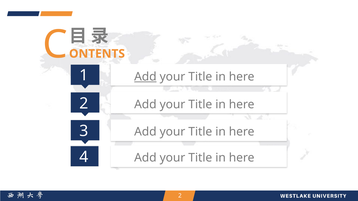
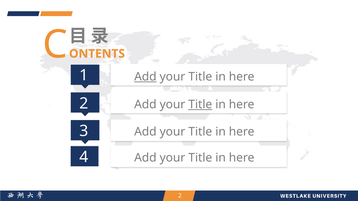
Title underline: none -> present (200, 105)
